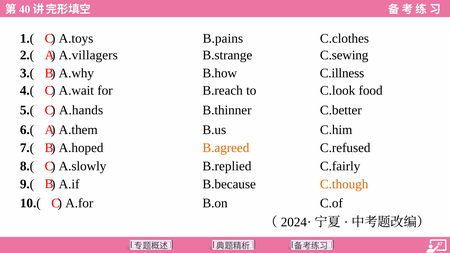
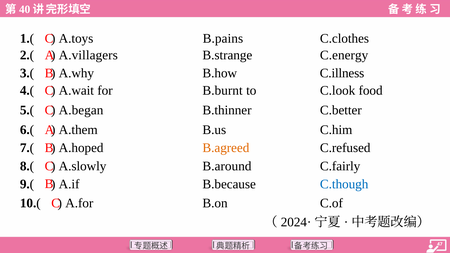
C.sewing: C.sewing -> C.energy (344, 55)
B.reach: B.reach -> B.burnt (223, 91)
A.hands: A.hands -> A.began (81, 110)
B.replied: B.replied -> B.around (227, 166)
C.though colour: orange -> blue (344, 184)
